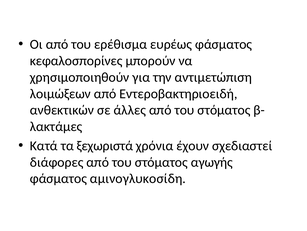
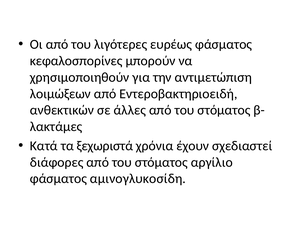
ερέθισμα: ερέθισμα -> λιγότερες (121, 44)
αγωγής: αγωγής -> αργίλιο (212, 162)
